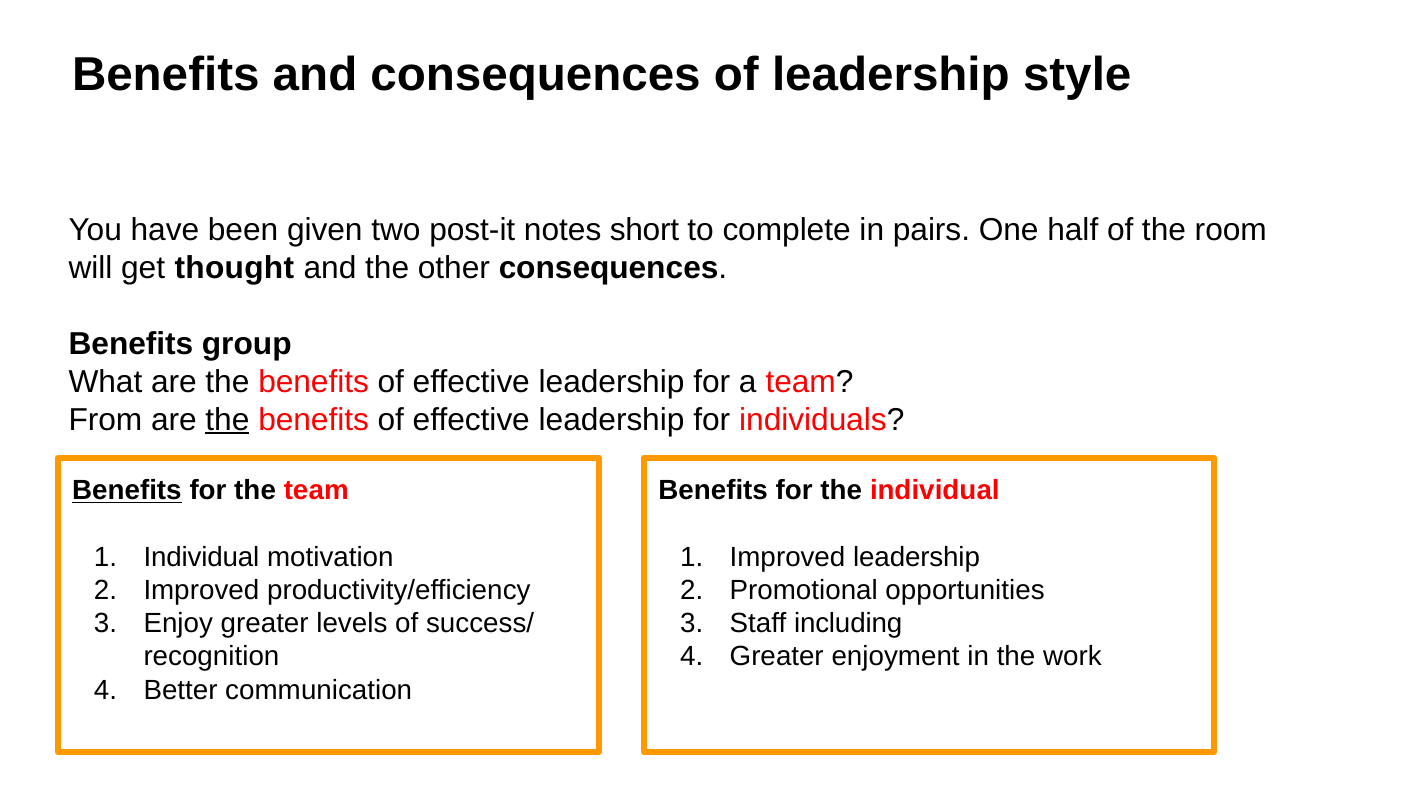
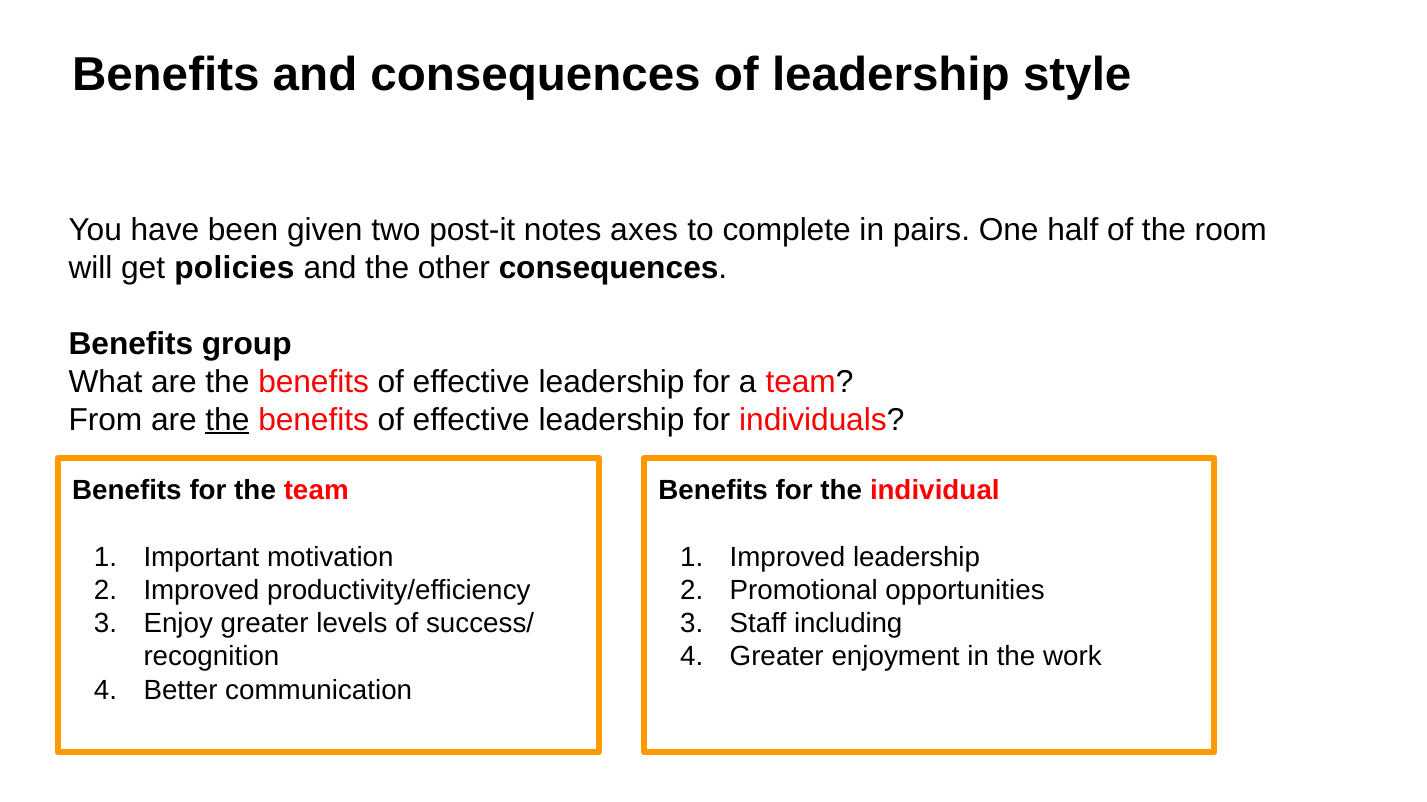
short: short -> axes (644, 230)
thought: thought -> policies (234, 268)
Benefits underline: present -> none (127, 491)
Individual: Individual -> Important (201, 557)
